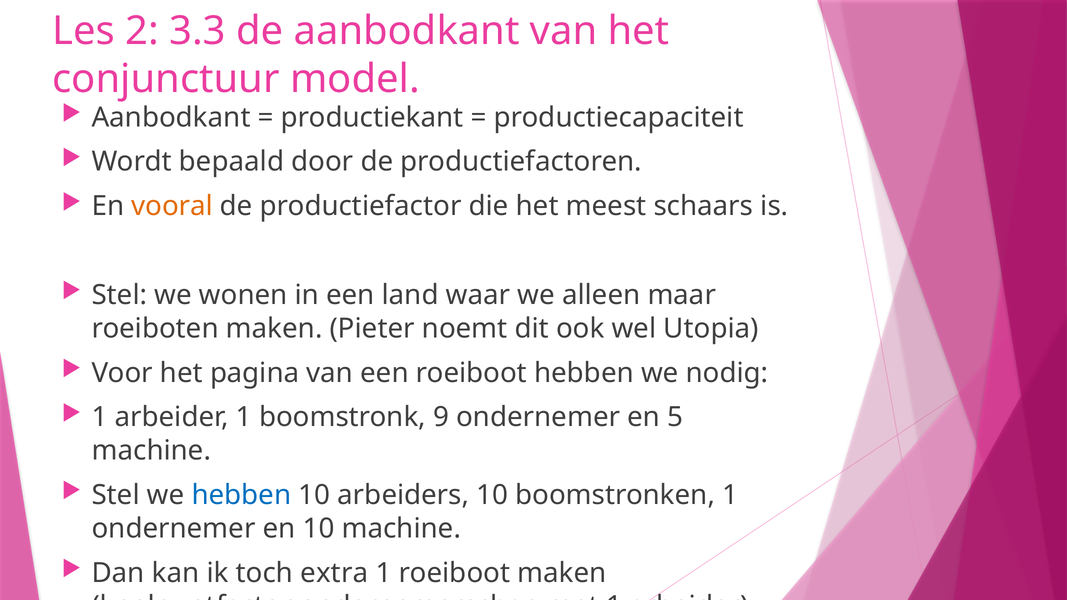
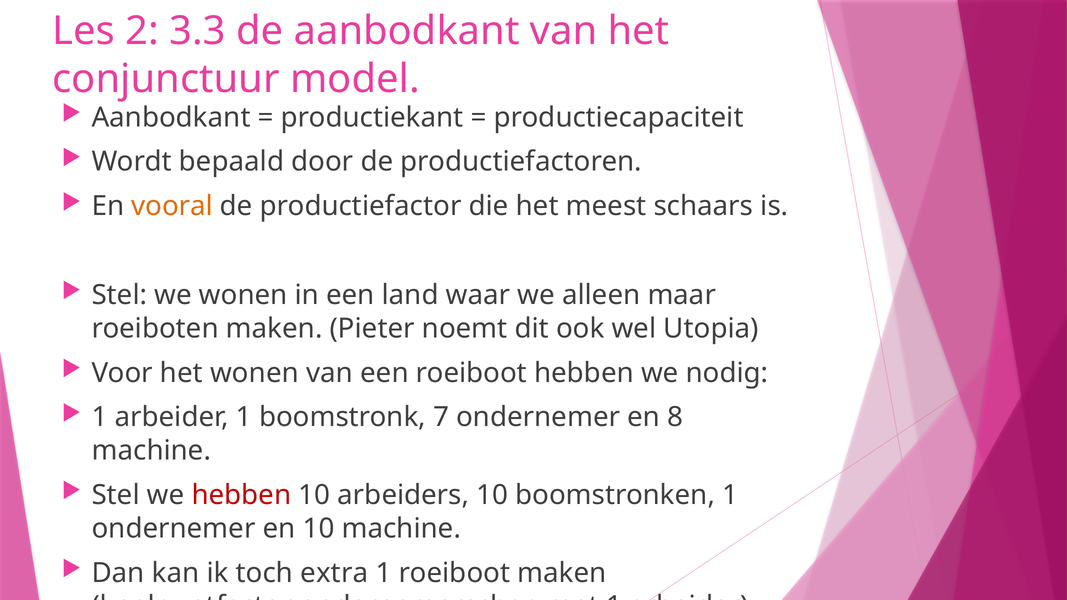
het pagina: pagina -> wonen (254, 373)
9: 9 -> 7 (441, 417)
5: 5 -> 8 (675, 417)
hebben colour: blue -> red (241, 495)
